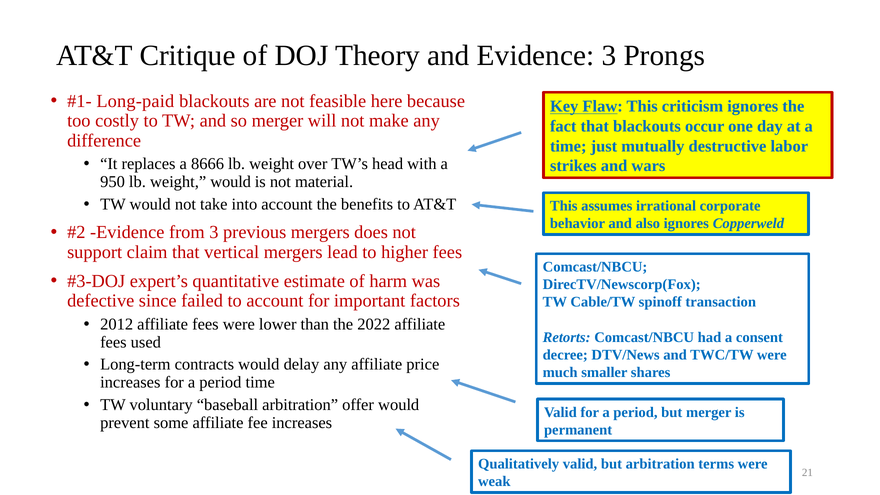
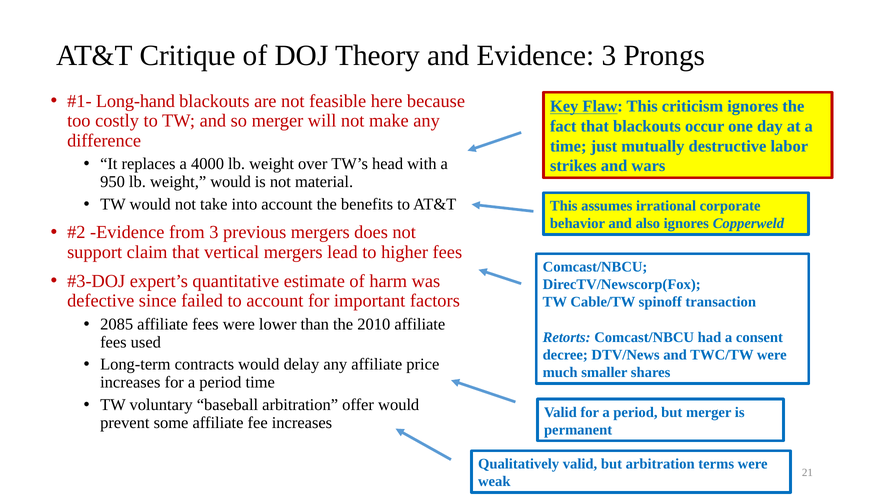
Long-paid: Long-paid -> Long-hand (135, 101)
8666: 8666 -> 4000 (208, 164)
2012: 2012 -> 2085 (117, 324)
2022: 2022 -> 2010 (374, 324)
